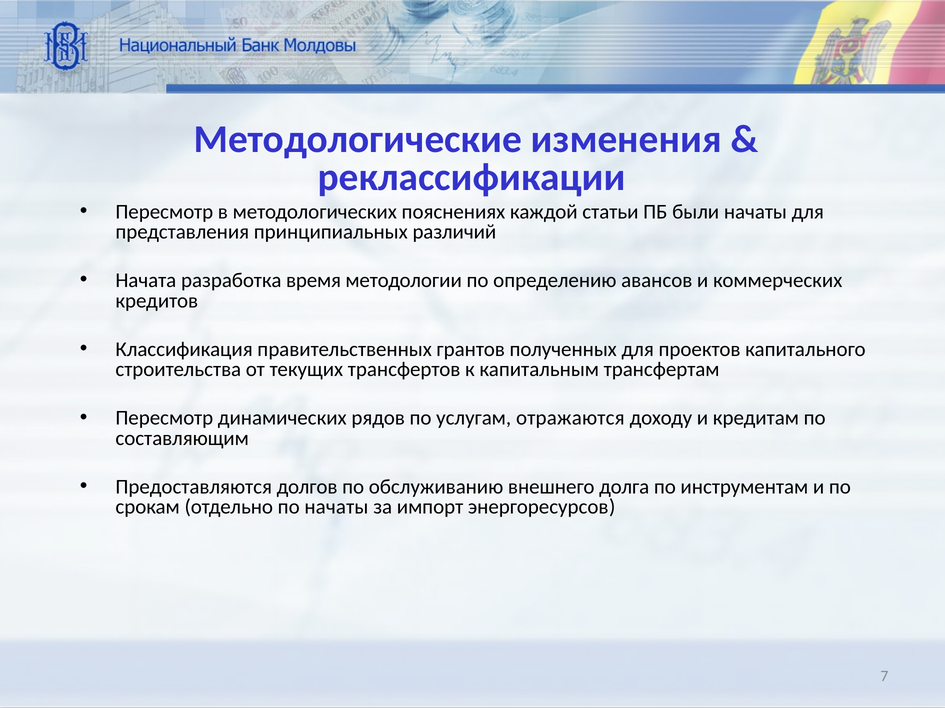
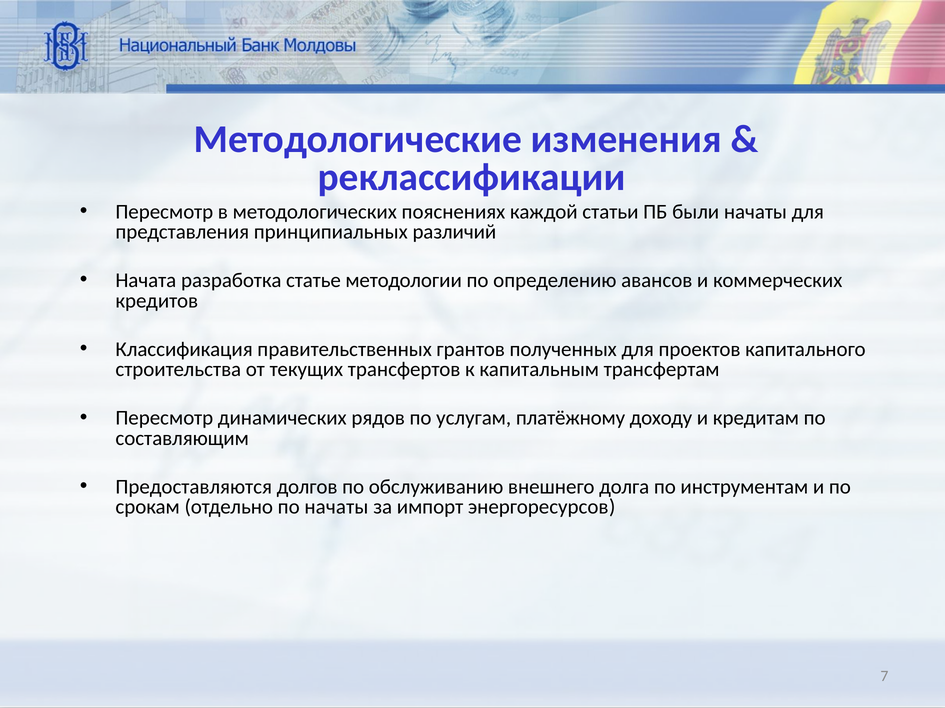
время: время -> статье (313, 281)
отражаются: отражаются -> платёжному (571, 418)
